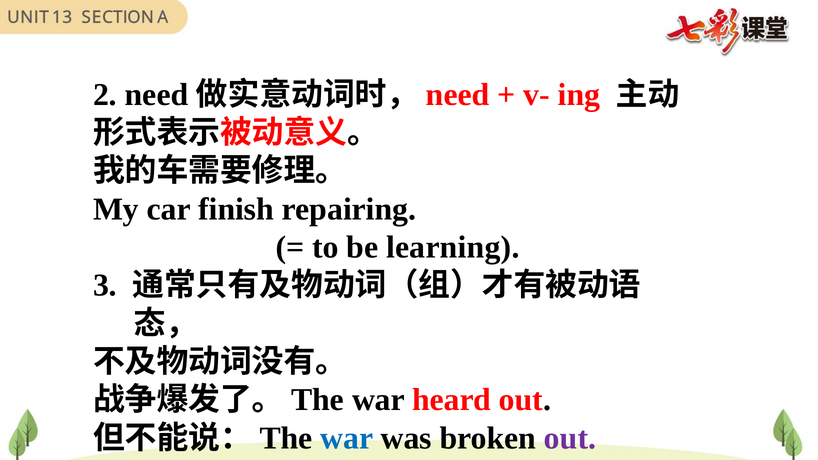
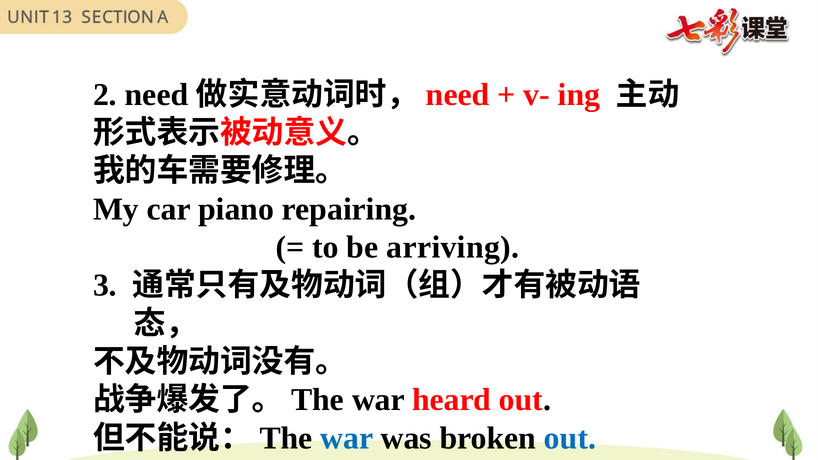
finish: finish -> piano (236, 209)
learning: learning -> arriving (453, 247)
out colour: purple -> blue (570, 438)
